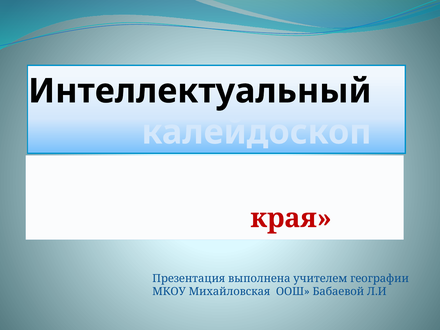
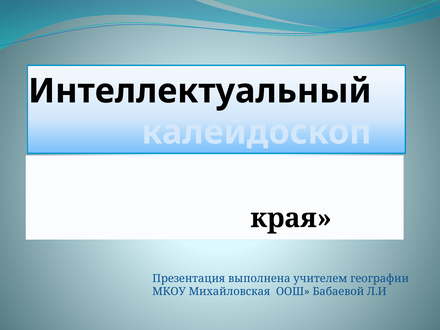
края colour: red -> black (291, 218)
